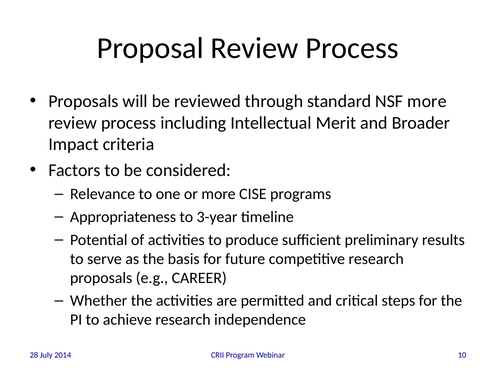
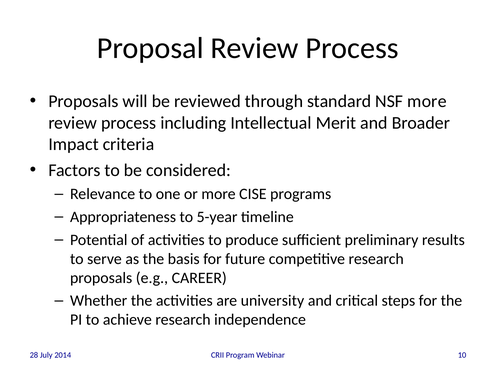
3-year: 3-year -> 5-year (217, 217)
permitted: permitted -> university (272, 301)
